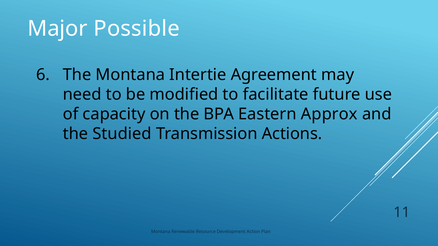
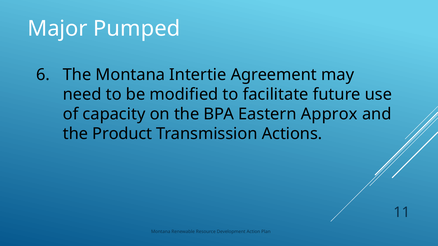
Possible: Possible -> Pumped (137, 29)
Studied: Studied -> Product (122, 134)
